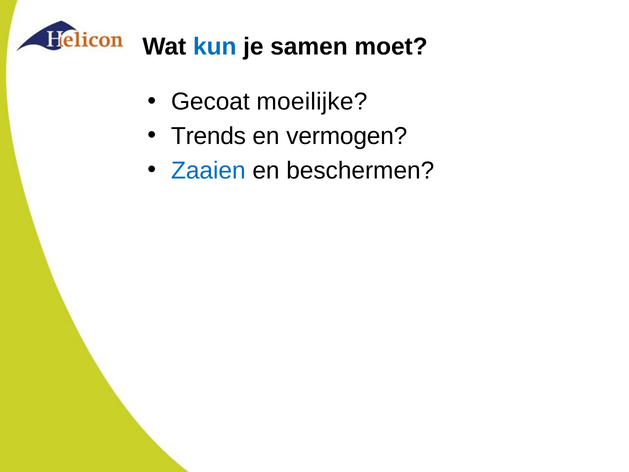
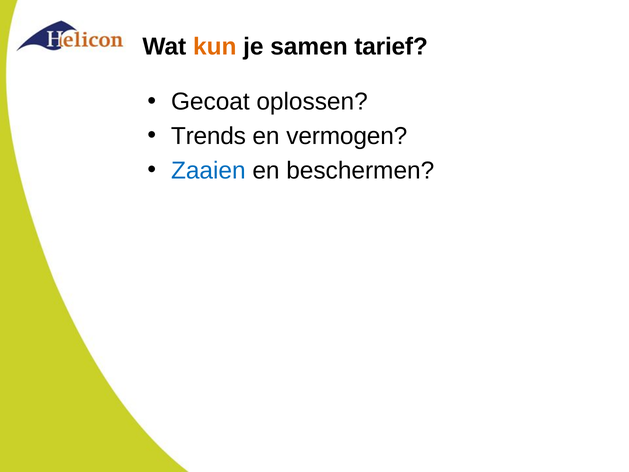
kun colour: blue -> orange (215, 47)
moet: moet -> tarief (391, 47)
moeilijke: moeilijke -> oplossen (312, 102)
